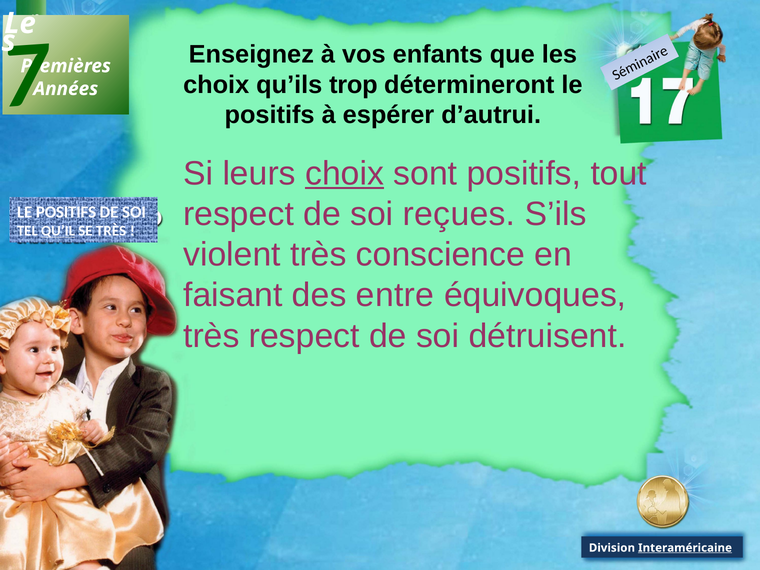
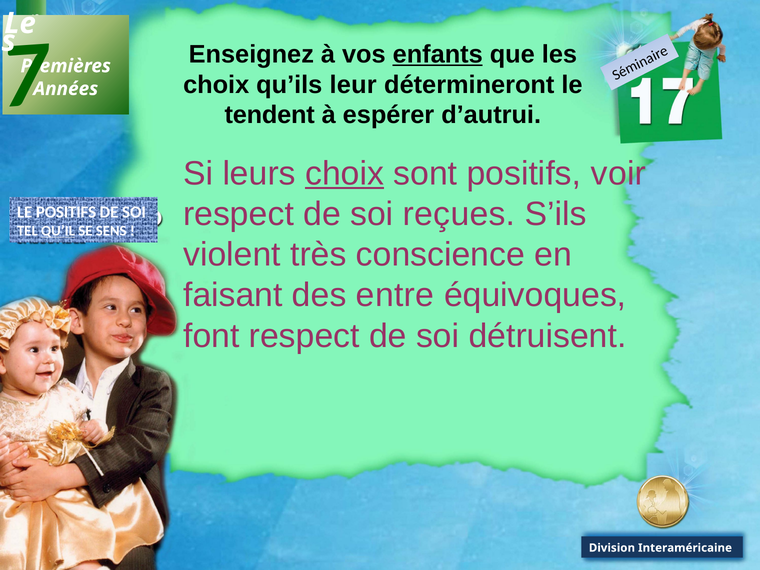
enfants underline: none -> present (438, 54)
trop: trop -> leur (353, 85)
positifs: positifs -> tendent (270, 115)
tout: tout -> voir (619, 174)
SE TRÈS: TRÈS -> SENS (111, 231)
très: très -> font (211, 336)
Interaméricaine underline: present -> none (685, 548)
